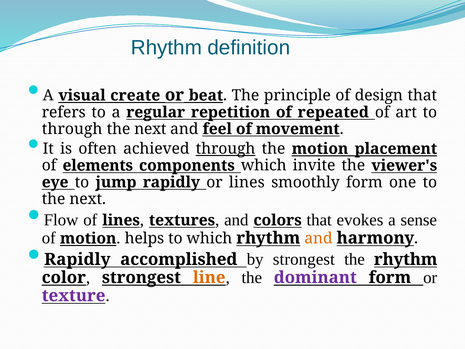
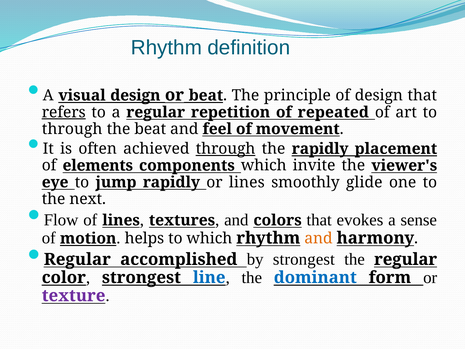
visual create: create -> design (135, 95)
refers underline: none -> present (64, 112)
next: next -> beat (150, 129)
the motion: motion -> rapidly (320, 149)
smoothly form: form -> glide (364, 182)
Rapidly: Rapidly -> Regular (77, 259)
the rhythm: rhythm -> regular (406, 259)
line colour: orange -> blue (209, 277)
dominant colour: purple -> blue (315, 277)
